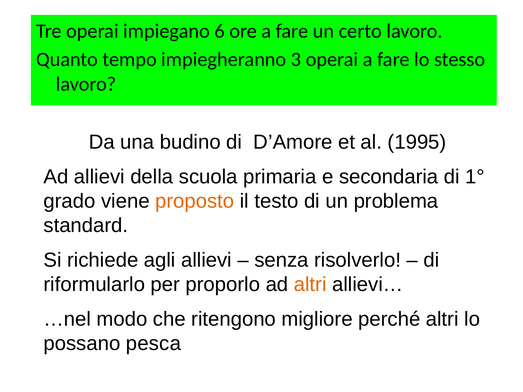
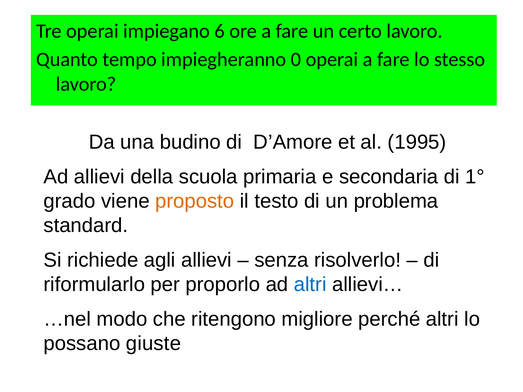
3: 3 -> 0 (296, 60)
altri colour: orange -> blue (310, 285)
pesca: pesca -> giuste (153, 344)
